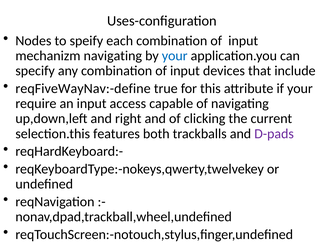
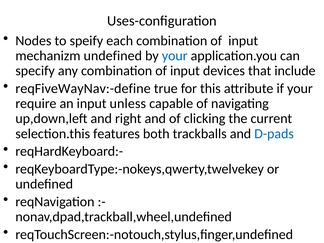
mechanizm navigating: navigating -> undefined (113, 56)
access: access -> unless (128, 104)
D-pads colour: purple -> blue (274, 134)
